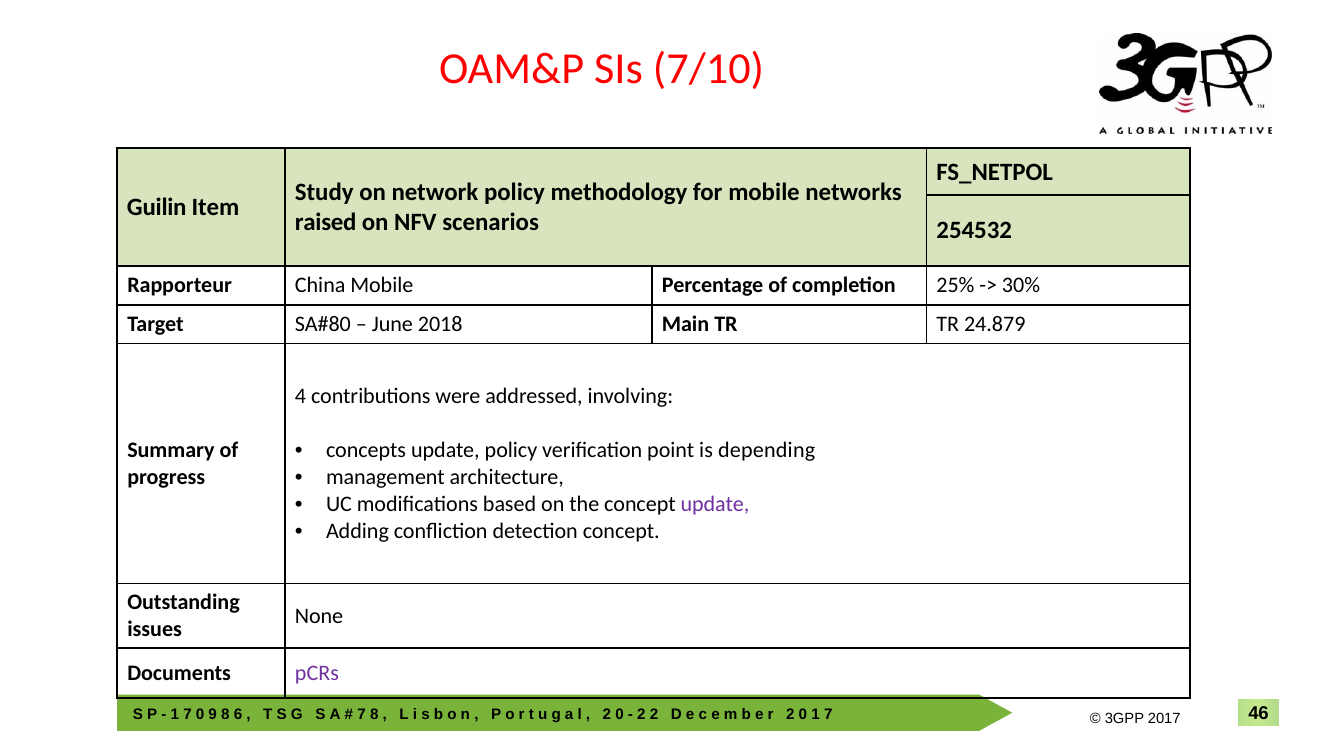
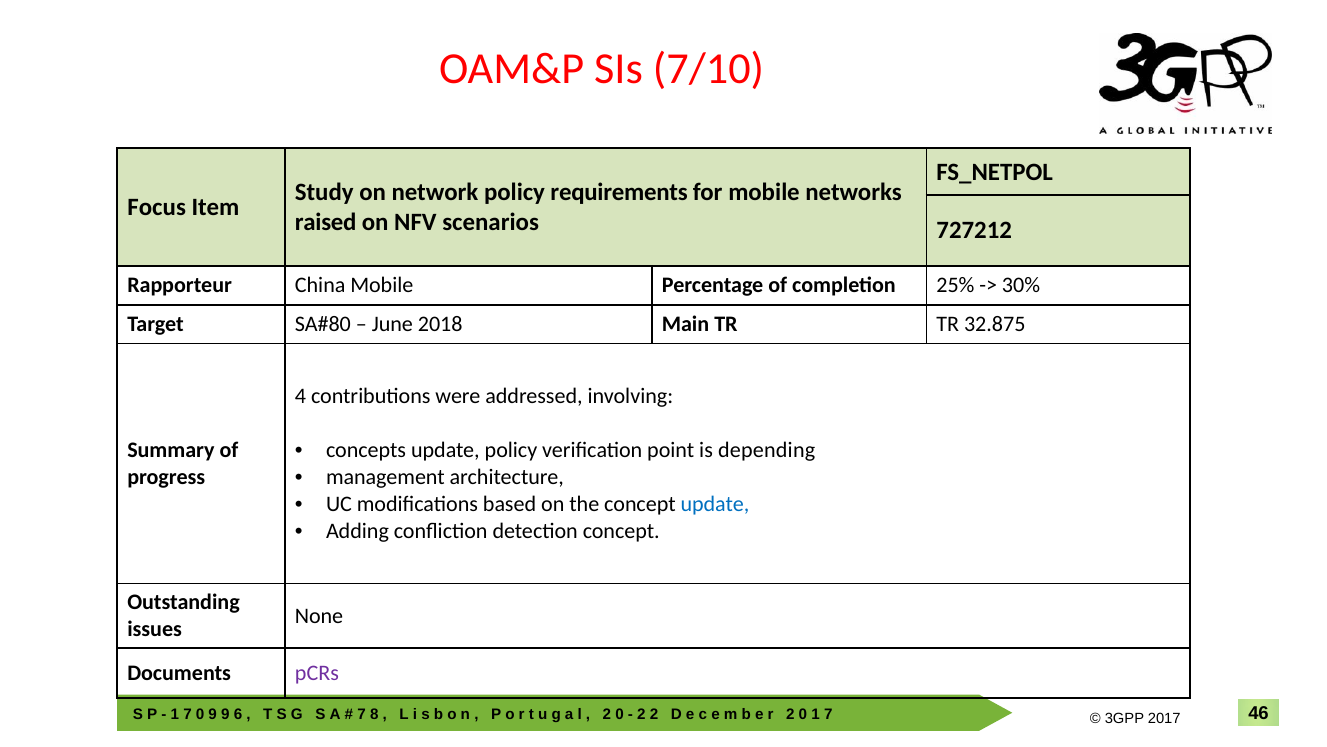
methodology: methodology -> requirements (619, 192)
Guilin: Guilin -> Focus (157, 207)
254532: 254532 -> 727212 (974, 230)
24.879: 24.879 -> 32.875 (995, 324)
update colour: purple -> blue (715, 504)
8: 8 -> 9 (225, 714)
